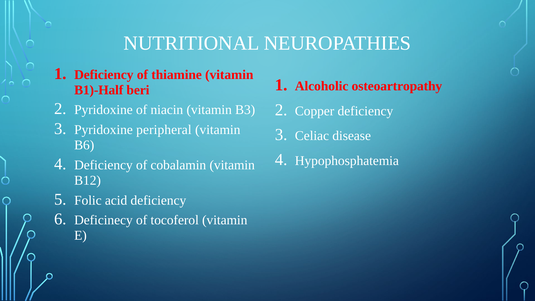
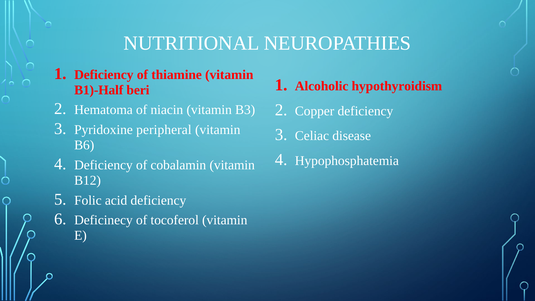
osteoartropathy: osteoartropathy -> hypothyroidism (397, 86)
Pyridoxine: Pyridoxine -> Hematoma (103, 110)
